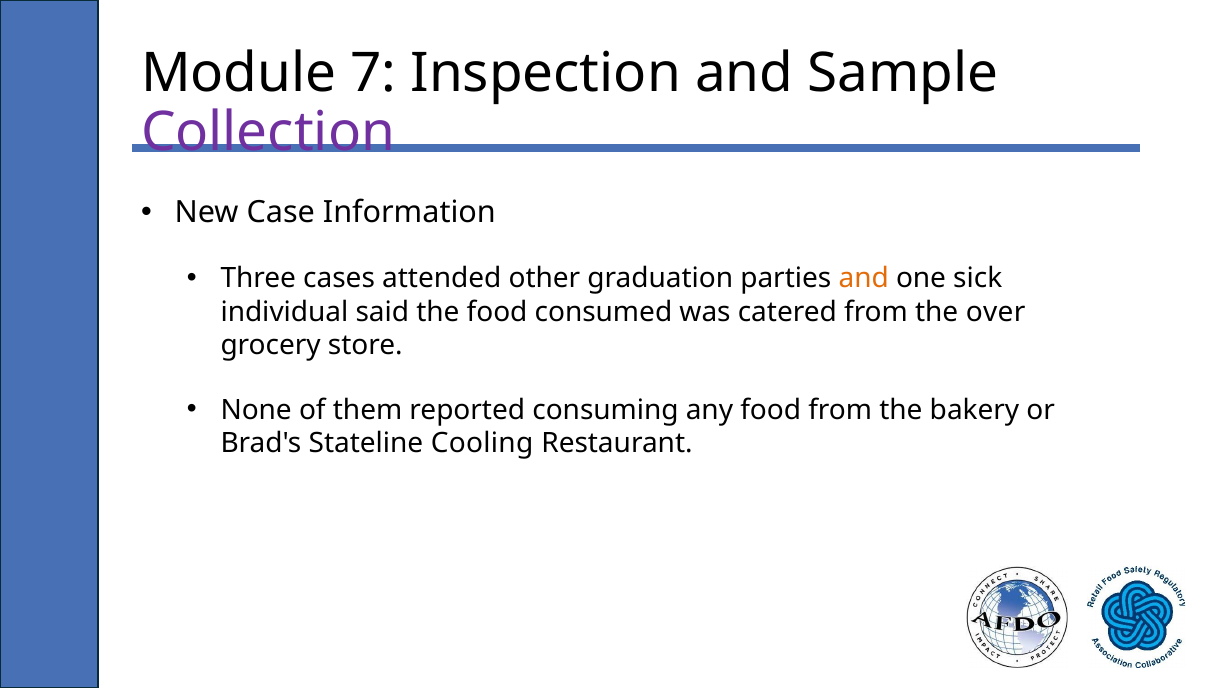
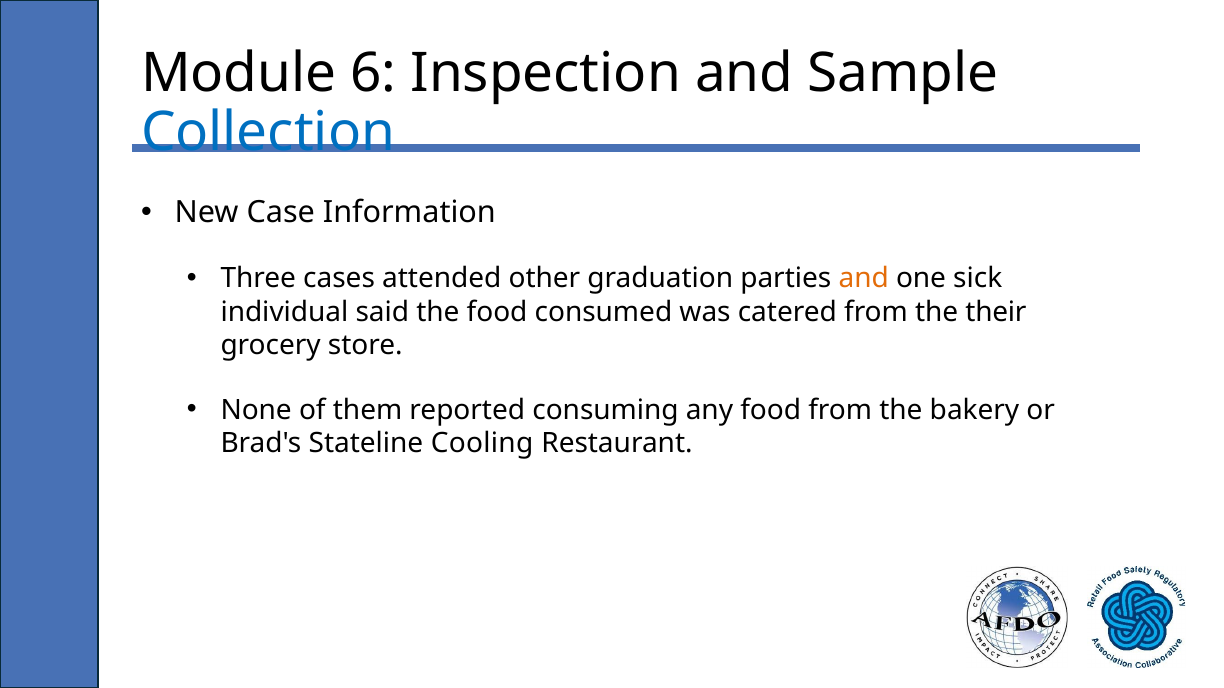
7: 7 -> 6 (373, 73)
Collection colour: purple -> blue (268, 132)
over: over -> their (996, 312)
